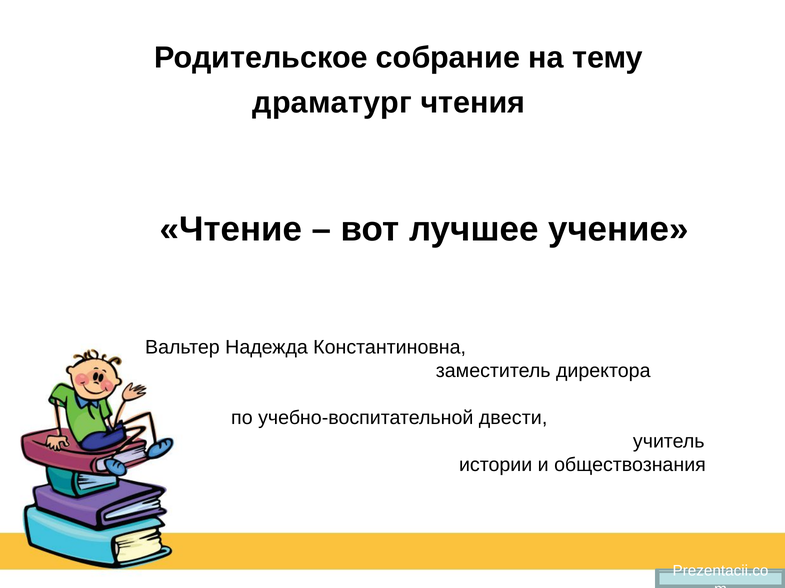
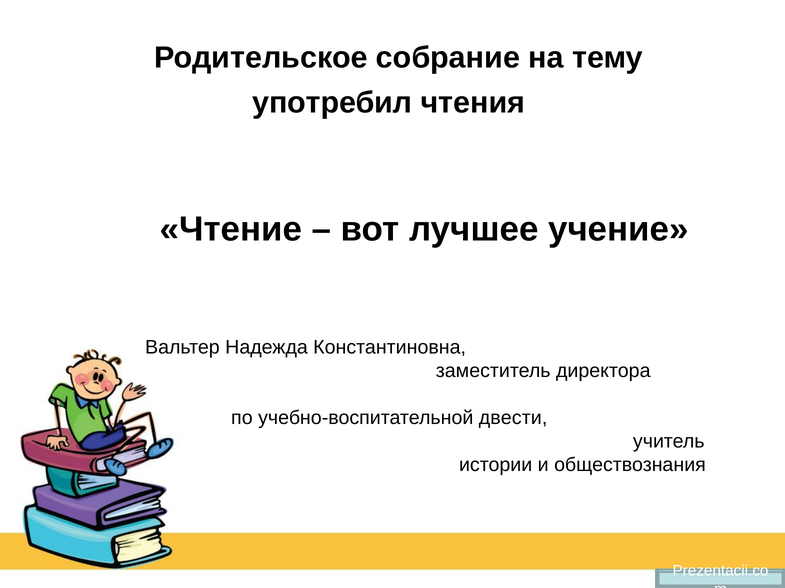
драматург: драматург -> употребил (332, 103)
